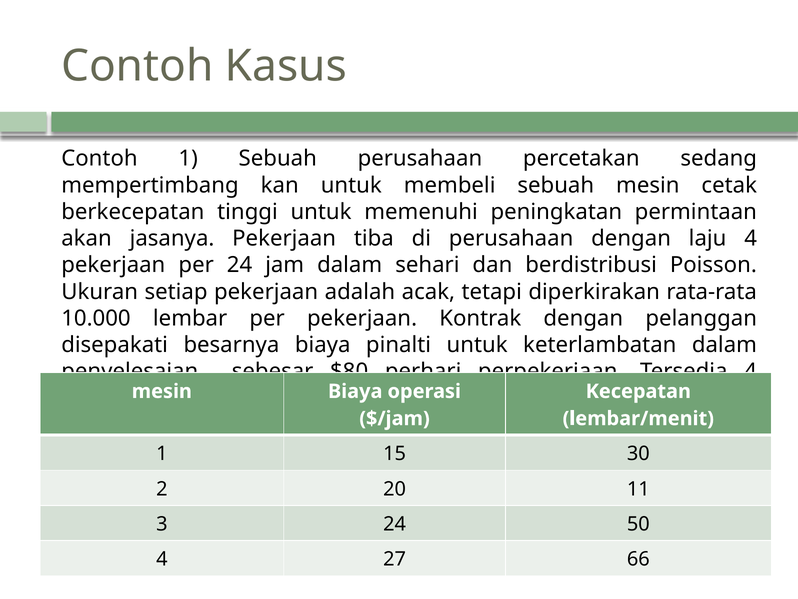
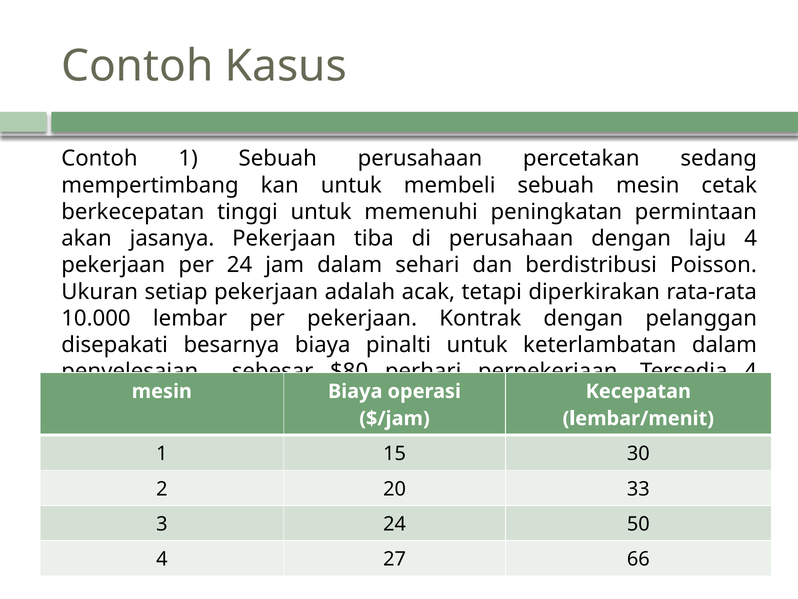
11: 11 -> 33 (638, 489)
